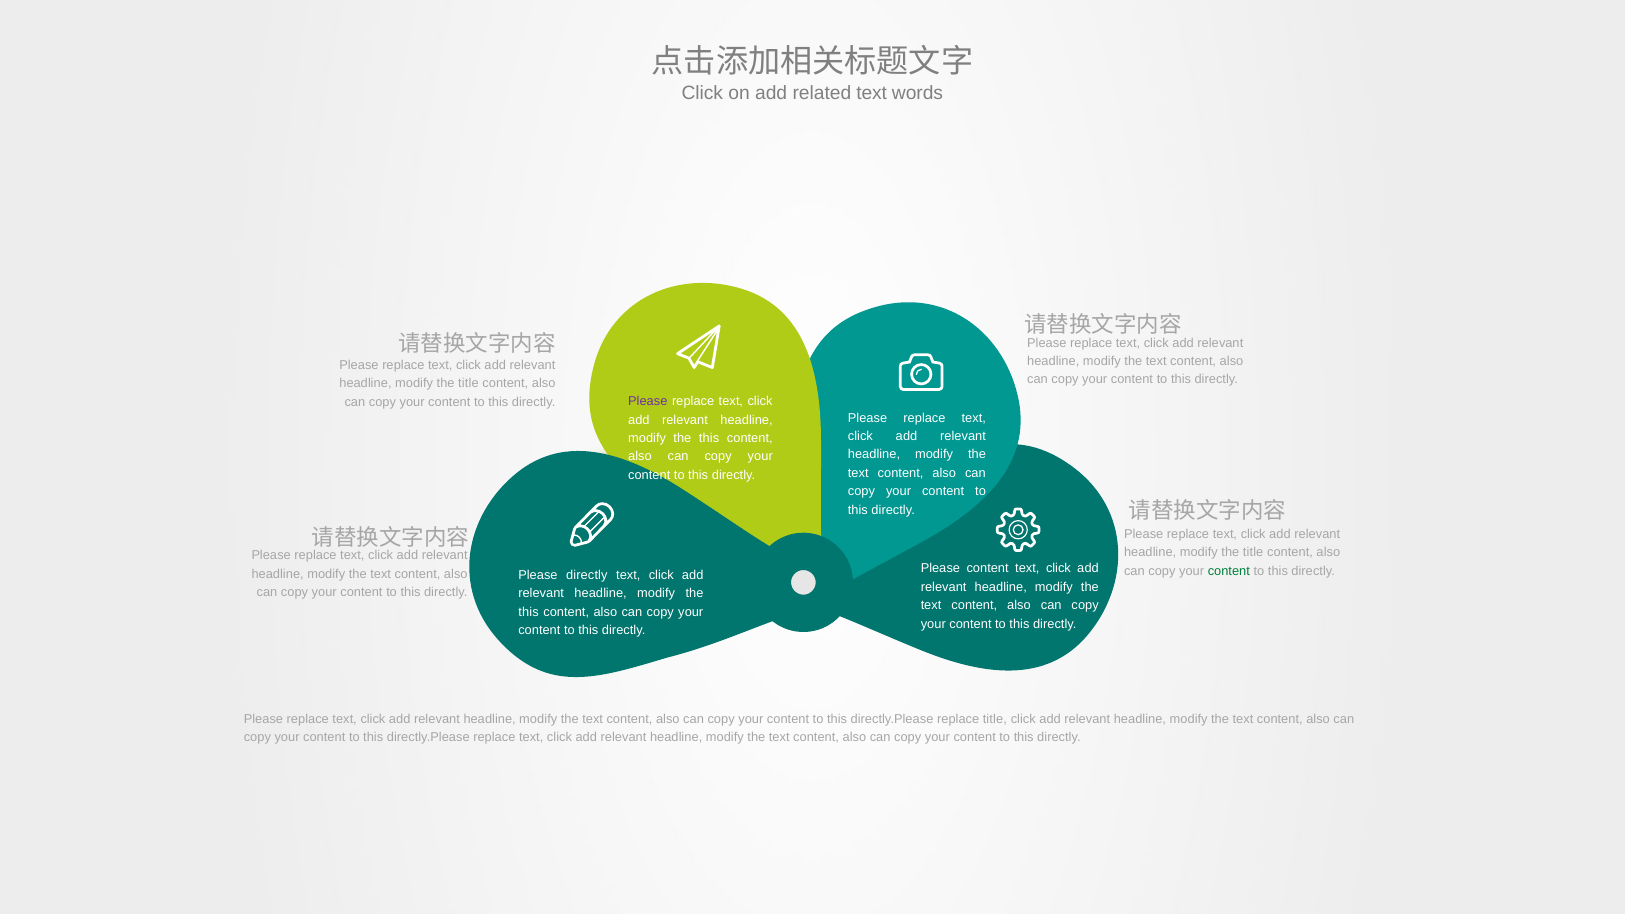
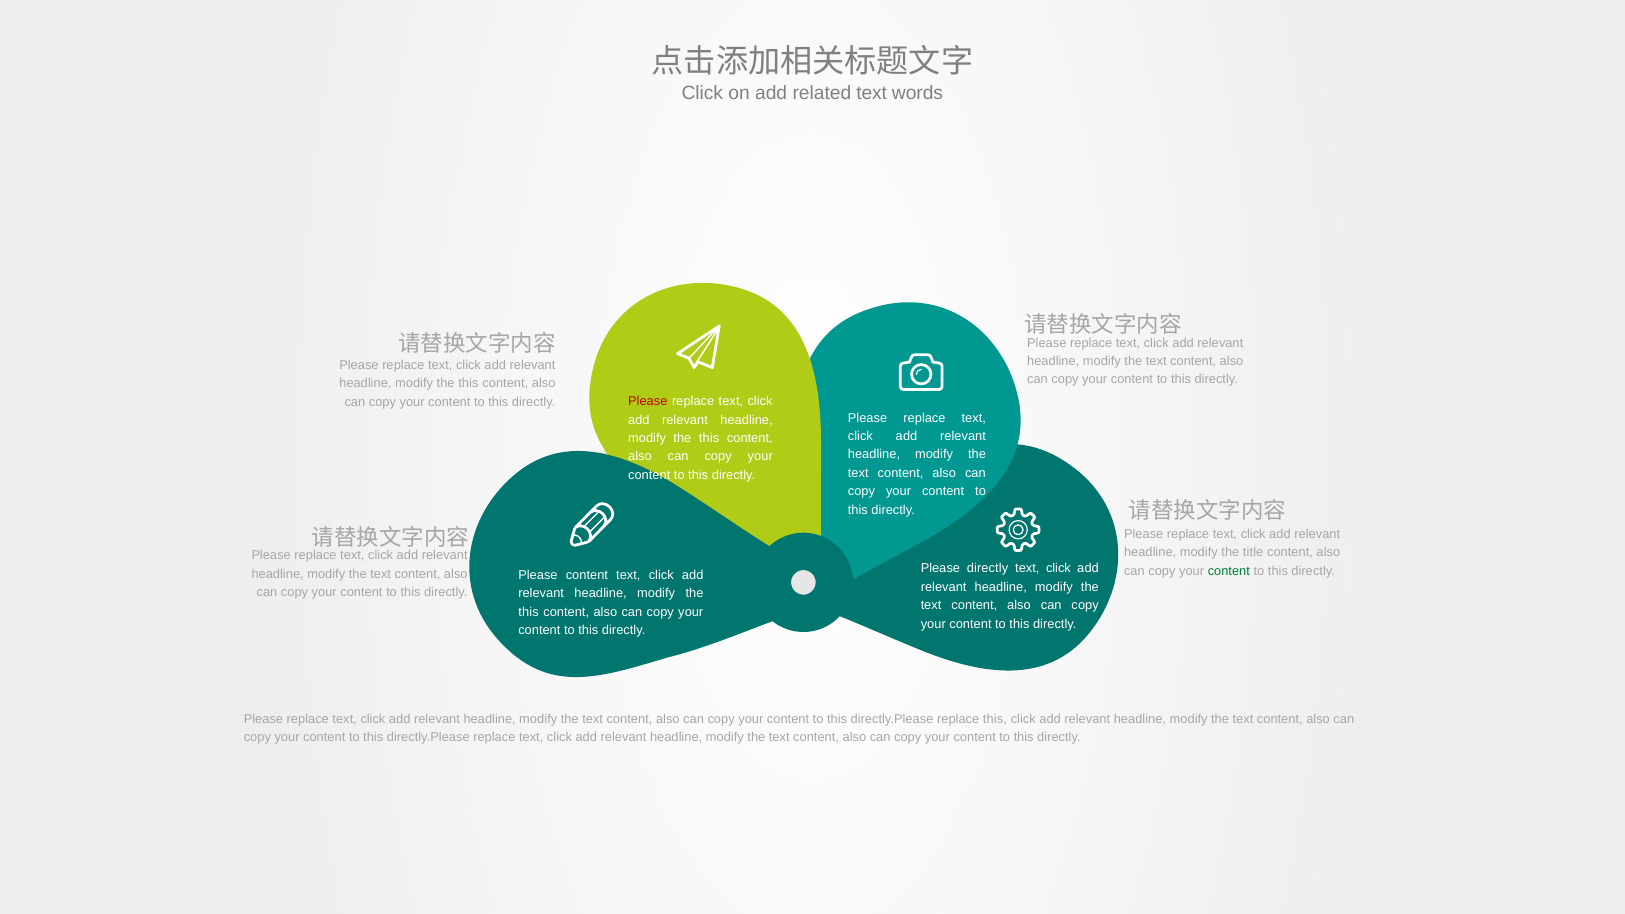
title: title -> this (468, 383)
Please colour: purple -> red (648, 401)
Please content: content -> directly (988, 569)
Please directly: directly -> content (587, 575)
replace title: title -> this (995, 719)
